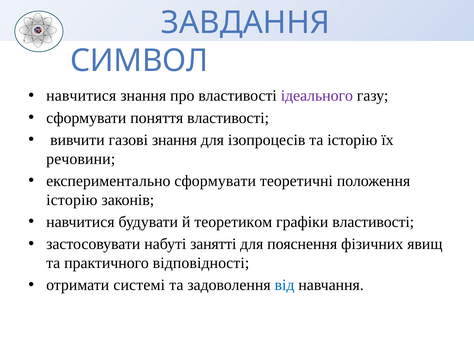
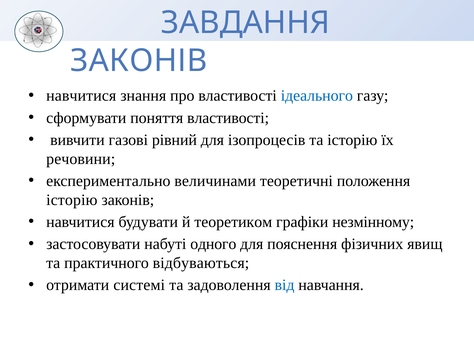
СИМВОЛ: СИМВОЛ -> ЗАКОНІВ (139, 61)
ідеального colour: purple -> blue (317, 96)
газові знання: знання -> рівний (174, 140)
експериментально сформувати: сформувати -> величинами (215, 181)
графіки властивості: властивості -> незмінному (373, 222)
занятті: занятті -> одного (213, 244)
відповідності: відповідності -> відбуваються (201, 263)
